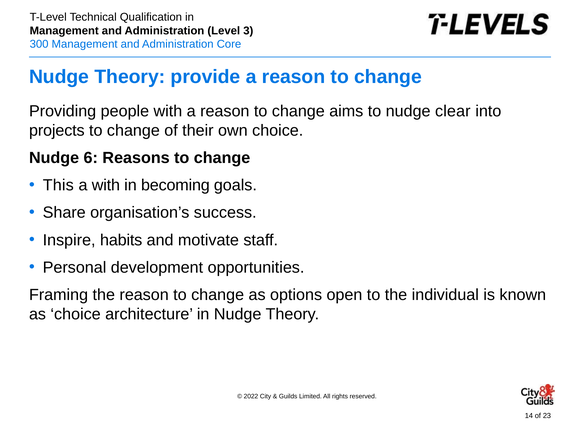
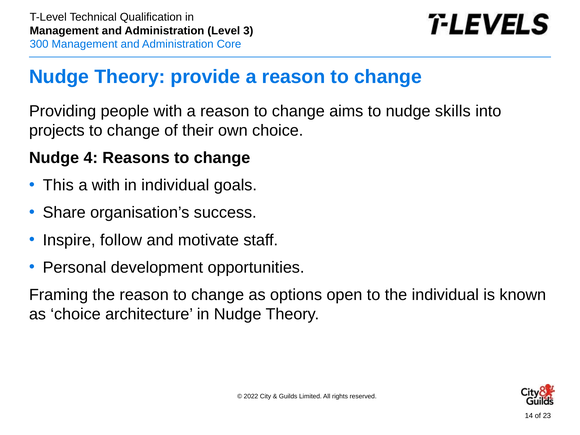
clear: clear -> skills (453, 111)
6: 6 -> 4 (91, 158)
in becoming: becoming -> individual (175, 185)
habits: habits -> follow (121, 240)
